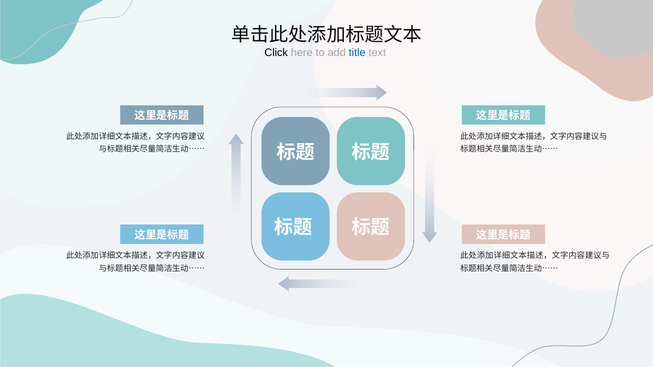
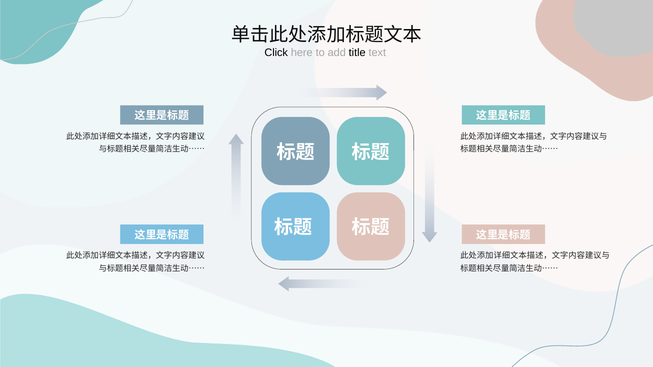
title colour: blue -> black (357, 52)
